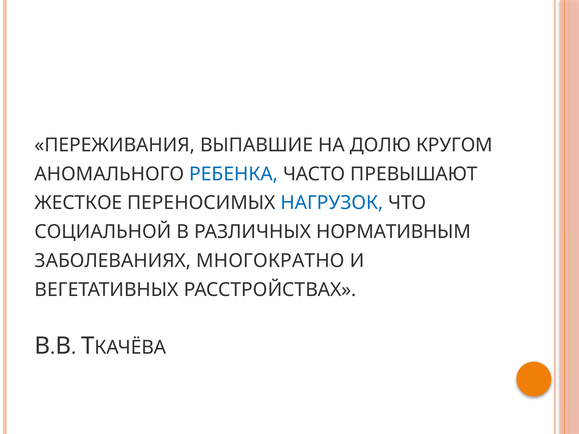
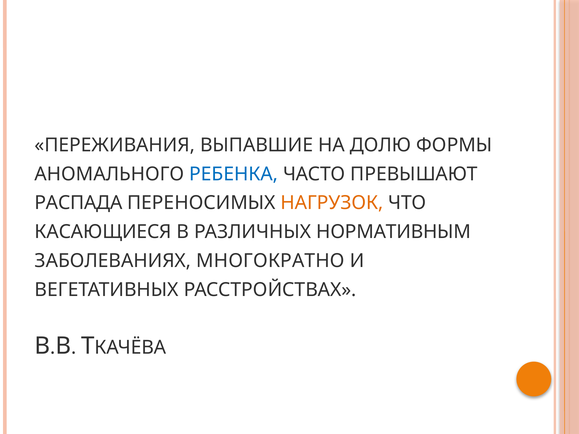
КРУГОМ: КРУГОМ -> ФОРМЫ (454, 145)
ЖЕСТКОЕ: ЖЕСТКОЕ -> РАСПАДА (78, 203)
НАГРУЗОК colour: blue -> orange (332, 203)
СОЦИАЛЬНОЙ: СОЦИАЛЬНОЙ -> КАСАЮЩИЕСЯ (103, 232)
